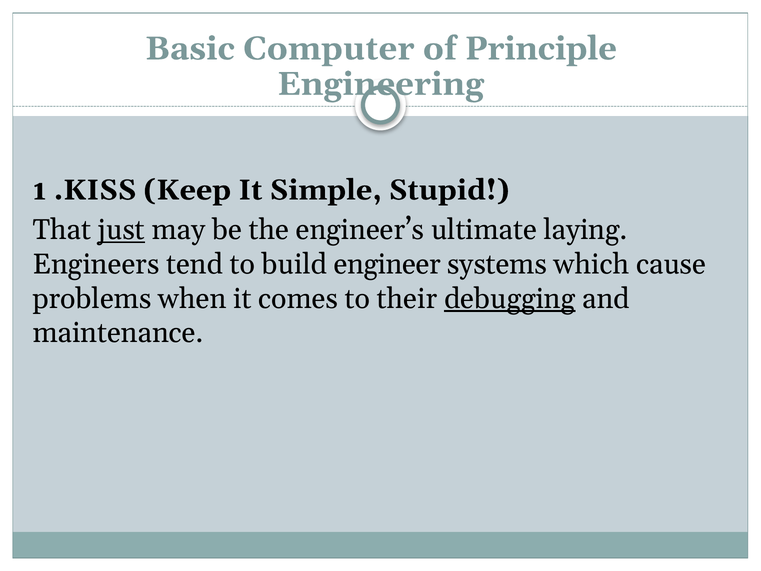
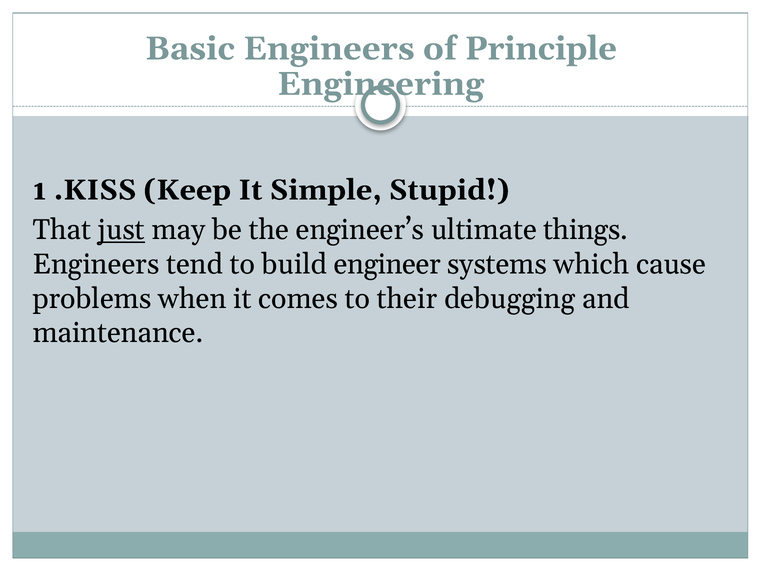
Basic Computer: Computer -> Engineers (329, 49)
laying: laying -> things (586, 230)
debugging underline: present -> none (510, 299)
